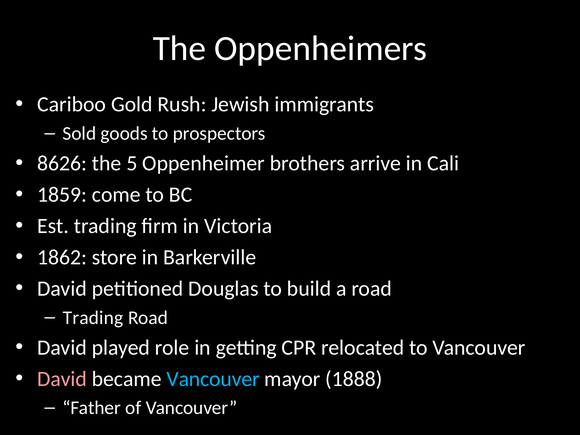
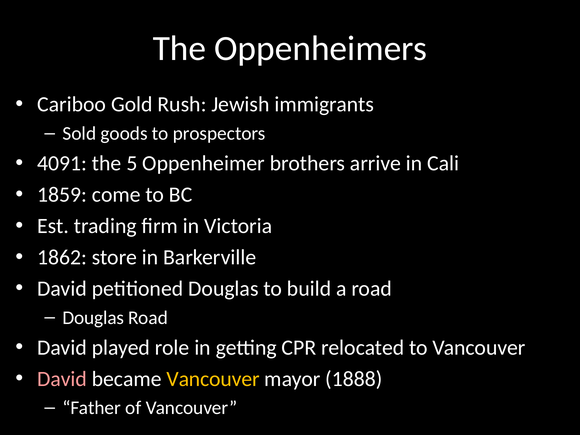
8626: 8626 -> 4091 (62, 163)
Trading: Trading -> Douglas (93, 318)
Vancouver colour: light blue -> yellow (213, 379)
